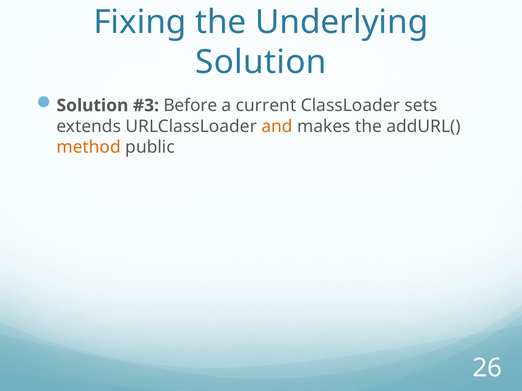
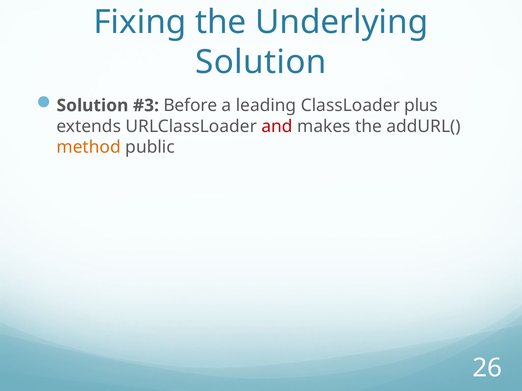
current: current -> leading (266, 106)
sets: sets -> plus (421, 106)
and colour: orange -> red (277, 127)
